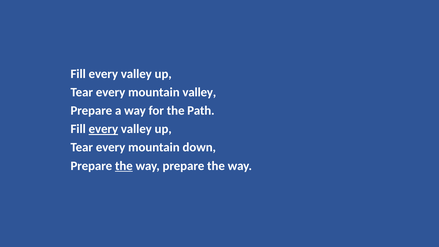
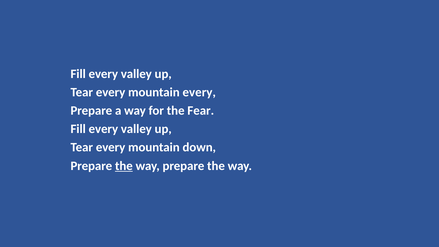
mountain valley: valley -> every (199, 92)
Path: Path -> Fear (201, 111)
every underline: present -> none (103, 129)
